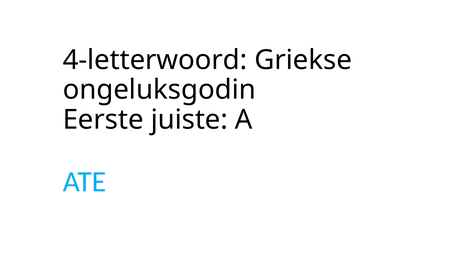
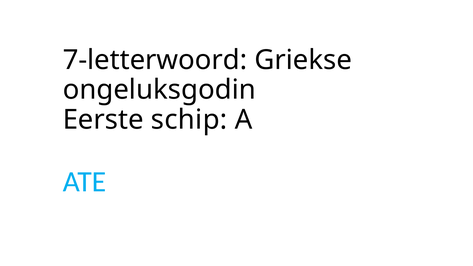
4-letterwoord: 4-letterwoord -> 7-letterwoord (155, 60)
juiste: juiste -> schip (189, 120)
